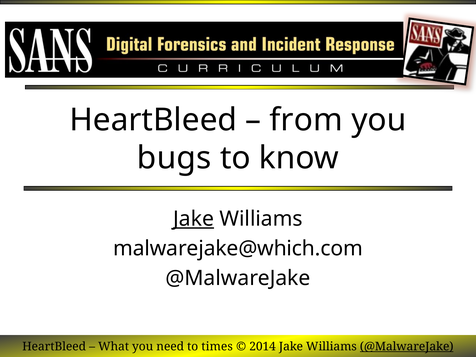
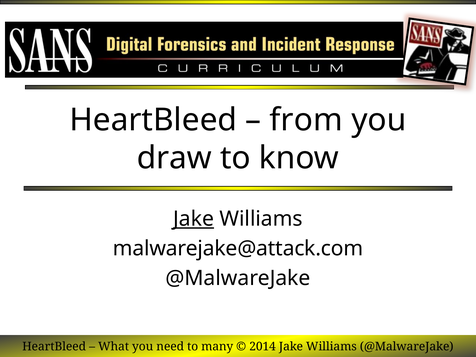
bugs: bugs -> draw (174, 158)
malwarejake@which.com: malwarejake@which.com -> malwarejake@attack.com (238, 248)
times: times -> many (217, 346)
@MalwareJake underline: present -> none (407, 346)
